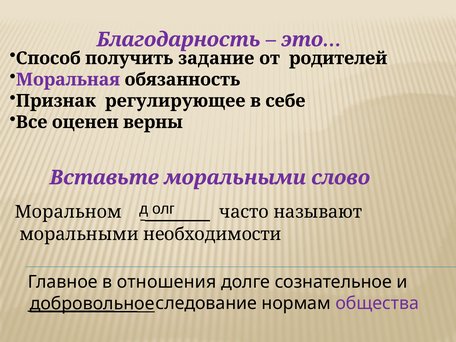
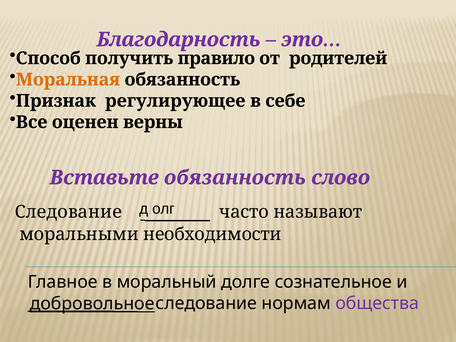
задание: задание -> правило (216, 58)
Моральная colour: purple -> orange (68, 80)
Вставьте моральными: моральными -> обязанность (235, 178)
Моральном: Моральном -> Следование (68, 212)
отношения: отношения -> моральный (167, 282)
